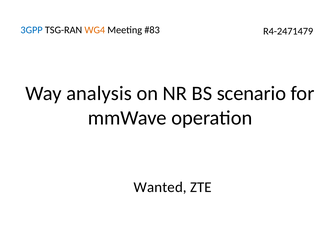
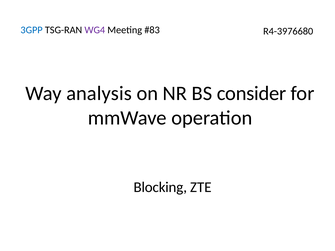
WG4 colour: orange -> purple (95, 30)
R4-2471479: R4-2471479 -> R4-3976680 (288, 31)
scenario: scenario -> consider (252, 93)
Wanted: Wanted -> Blocking (160, 187)
